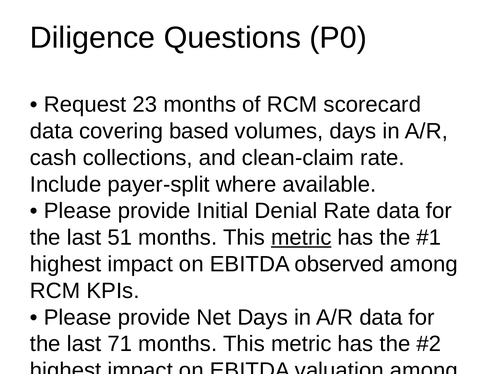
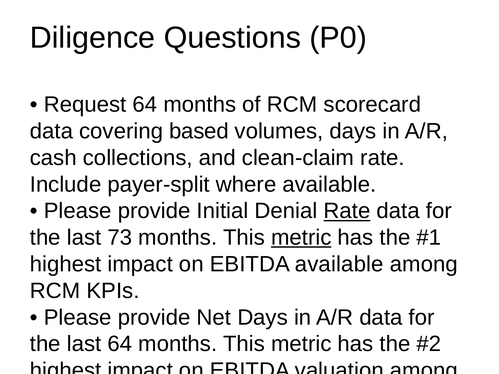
Request 23: 23 -> 64 (145, 105)
Rate underline: none -> present (347, 211)
51: 51 -> 73 (120, 238)
EBITDA observed: observed -> available (339, 264)
last 71: 71 -> 64 (120, 344)
